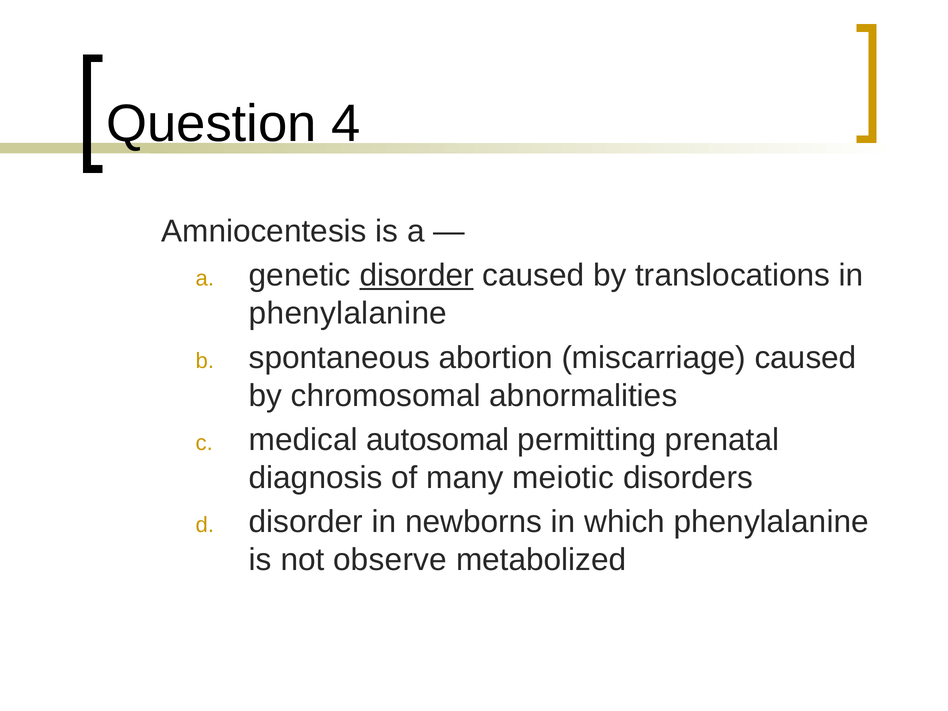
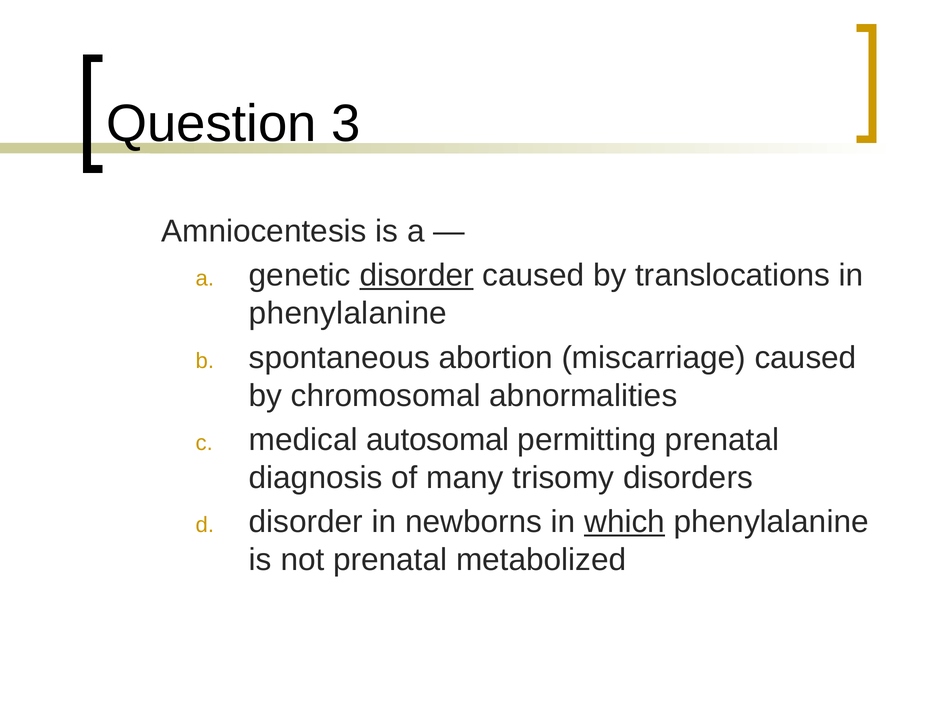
4: 4 -> 3 (346, 124)
meiotic: meiotic -> trisomy (563, 478)
which underline: none -> present (625, 522)
not observe: observe -> prenatal (390, 560)
